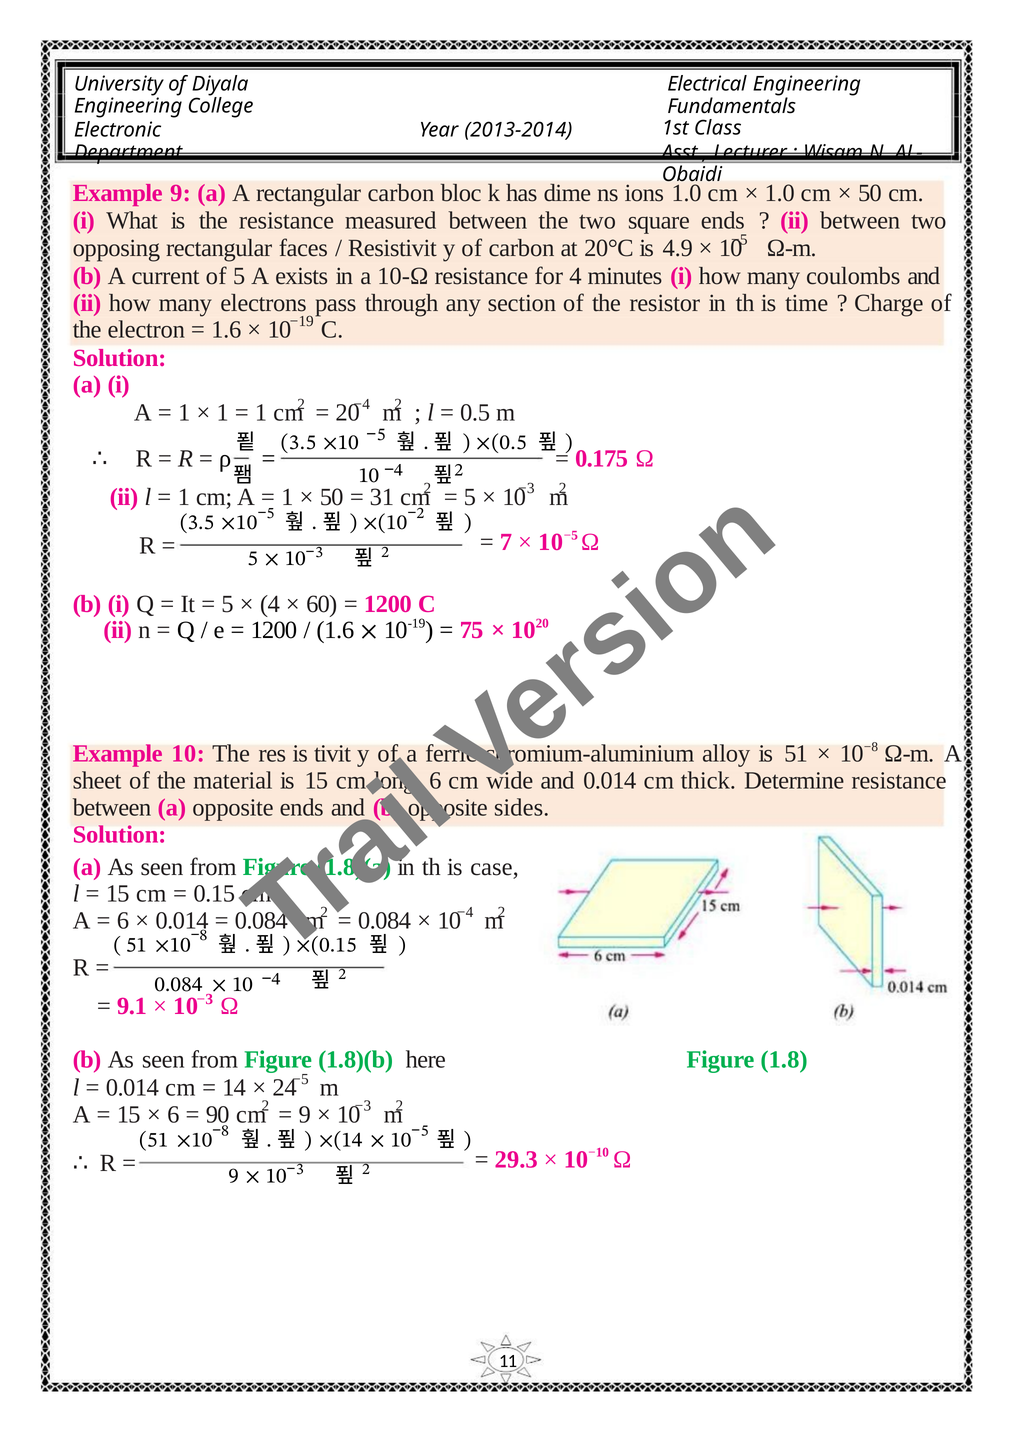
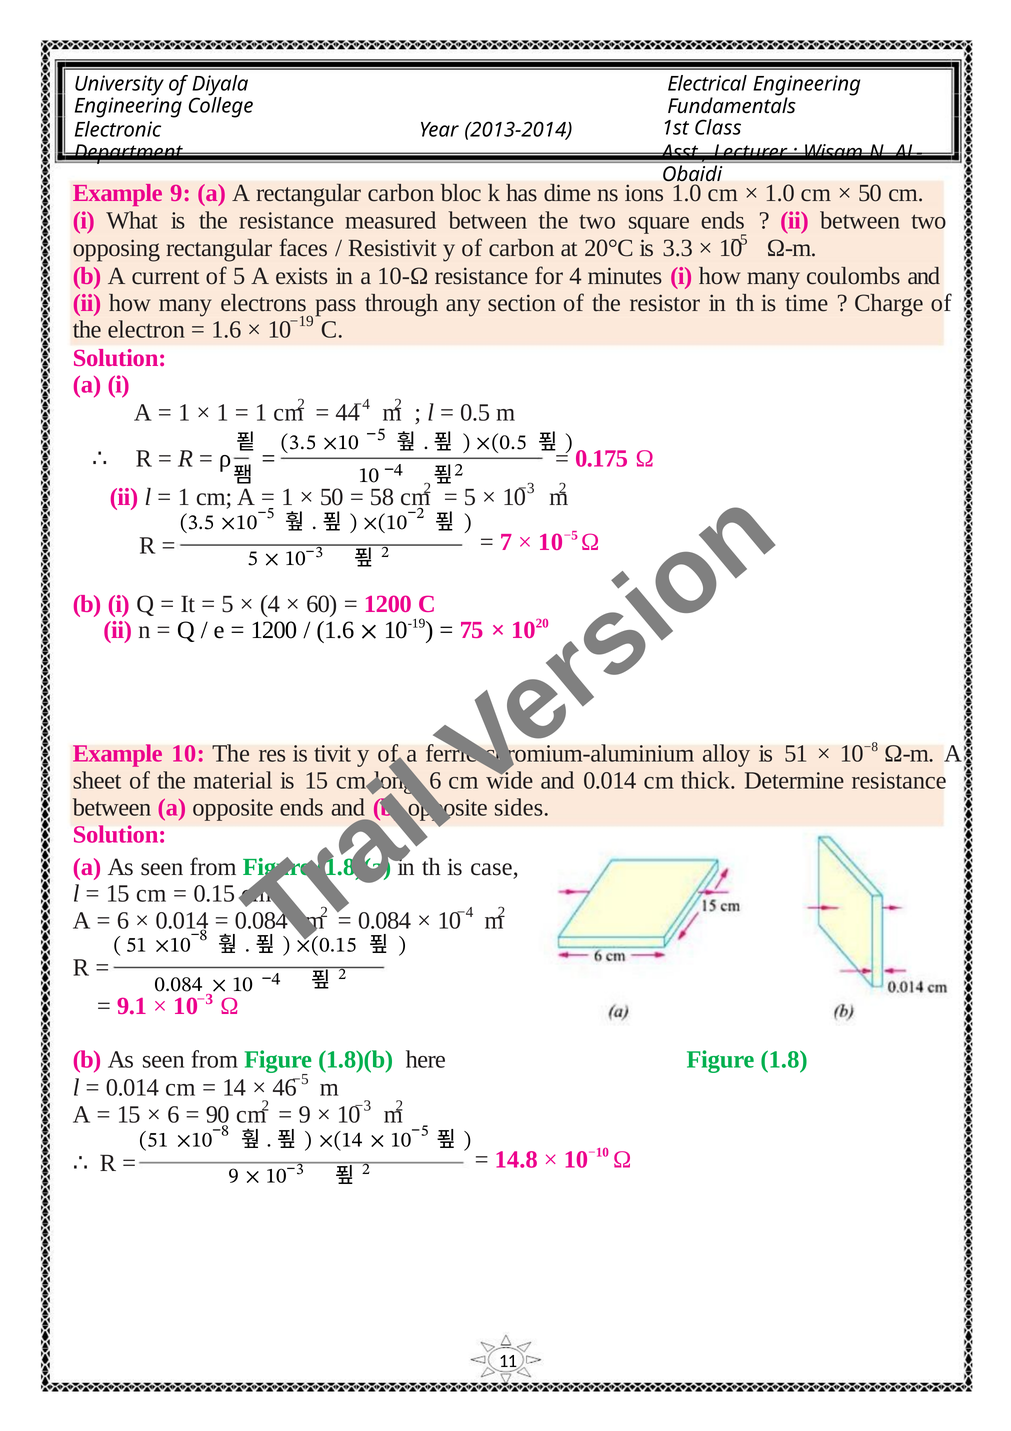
4.9: 4.9 -> 3.3 (678, 248)
20: 20 -> 44 (348, 413)
31: 31 -> 58 (382, 497)
24: 24 -> 46 (285, 1087)
29.3: 29.3 -> 14.8 (516, 1159)
